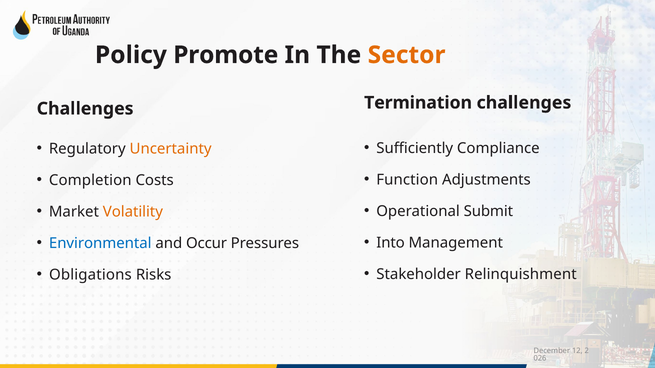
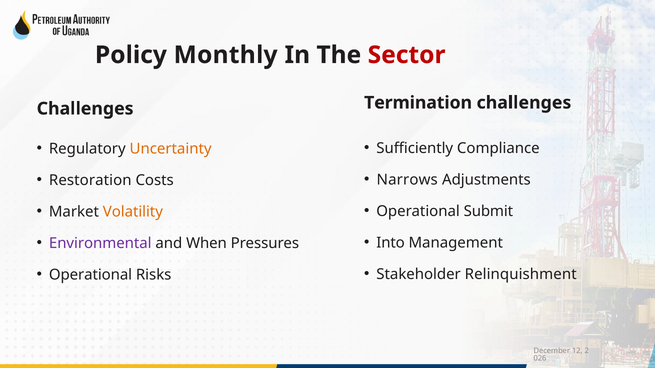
Promote: Promote -> Monthly (226, 55)
Sector colour: orange -> red (407, 55)
Function: Function -> Narrows (407, 180)
Completion: Completion -> Restoration (90, 180)
Environmental colour: blue -> purple (100, 244)
Occur: Occur -> When (207, 244)
Obligations: Obligations -> Operational (91, 275)
